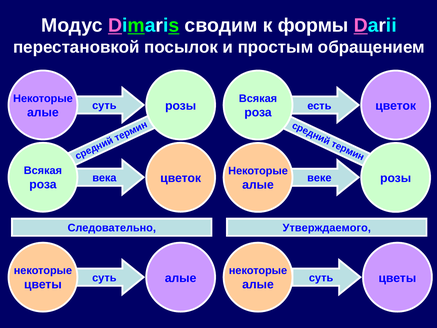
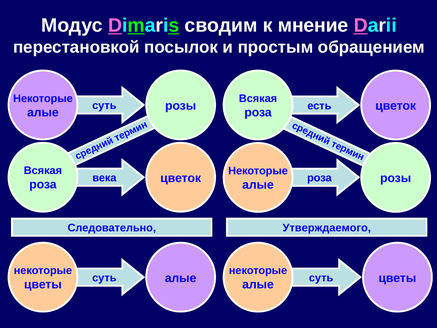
формы: формы -> мнение (313, 25)
веке: веке -> роза (319, 178)
